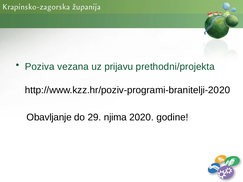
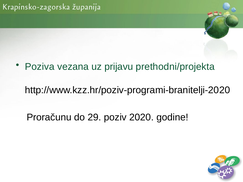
Obavljanje: Obavljanje -> Proračunu (49, 117)
njima: njima -> poziv (115, 117)
